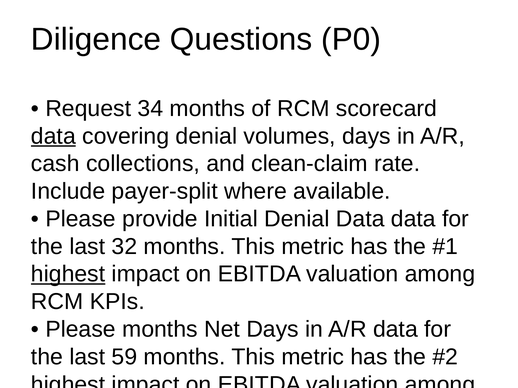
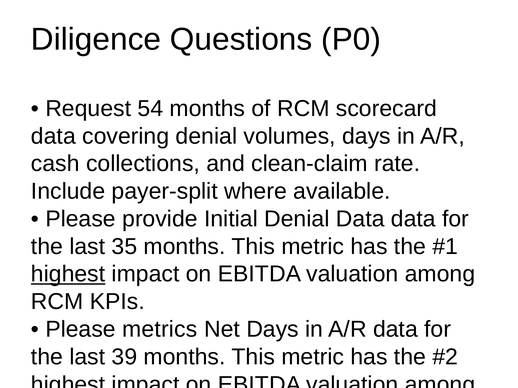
34: 34 -> 54 (150, 109)
data underline: present -> none (53, 136)
32: 32 -> 35 (124, 247)
Please months: months -> metrics (160, 330)
59: 59 -> 39 (124, 357)
